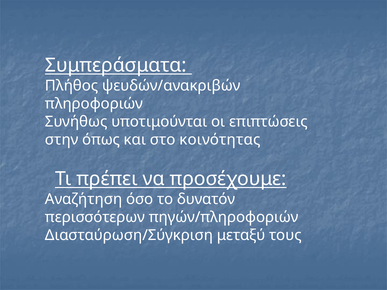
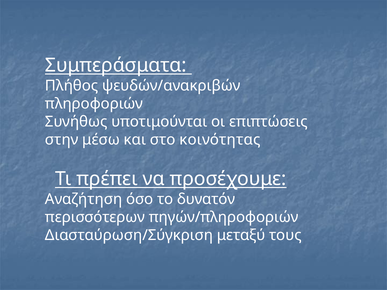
όπως: όπως -> μέσω (101, 140)
